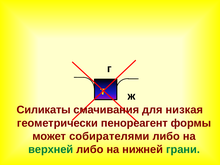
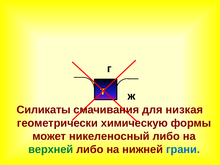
пенореагент: пенореагент -> химическую (134, 123)
собирателями: собирателями -> никеленосный (109, 136)
грани colour: green -> blue (183, 149)
